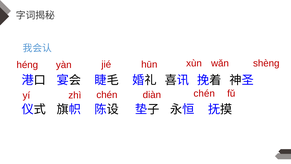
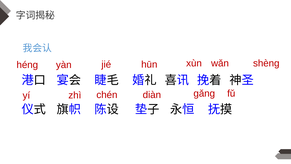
chén chén: chén -> gǎng (204, 93)
